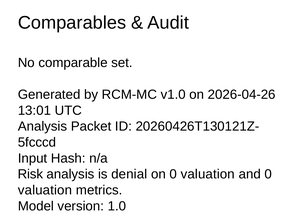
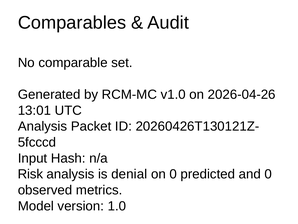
on 0 valuation: valuation -> predicted (208, 174)
valuation: valuation -> observed (45, 190)
